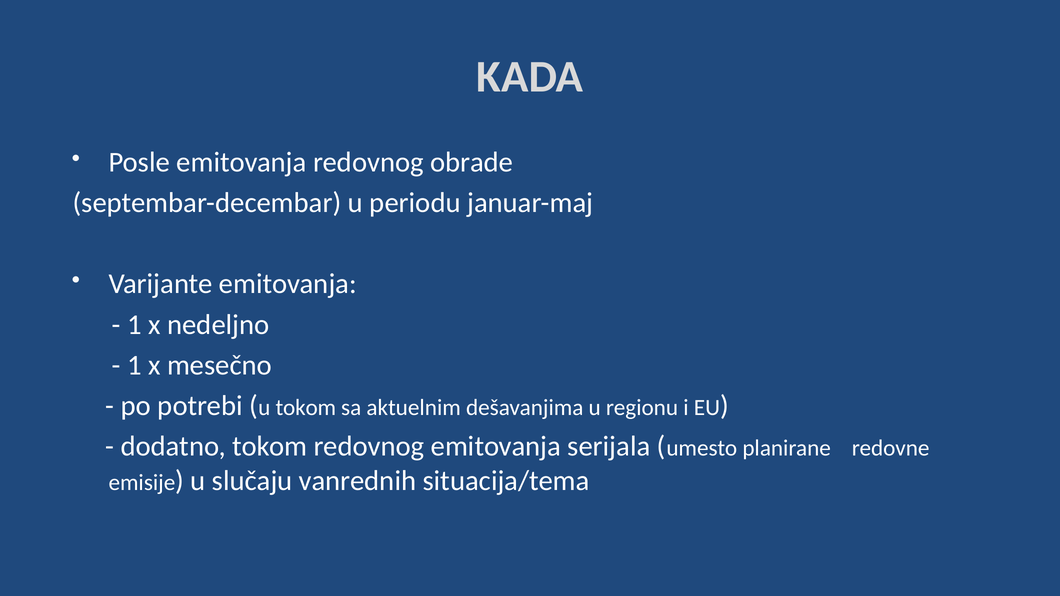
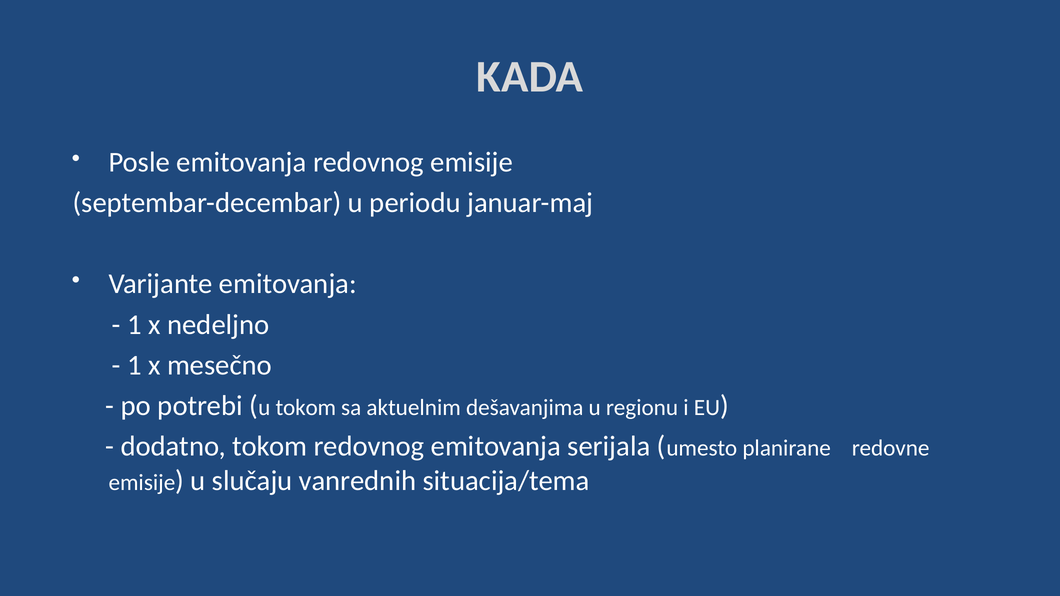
redovnog obrade: obrade -> emisije (472, 162)
